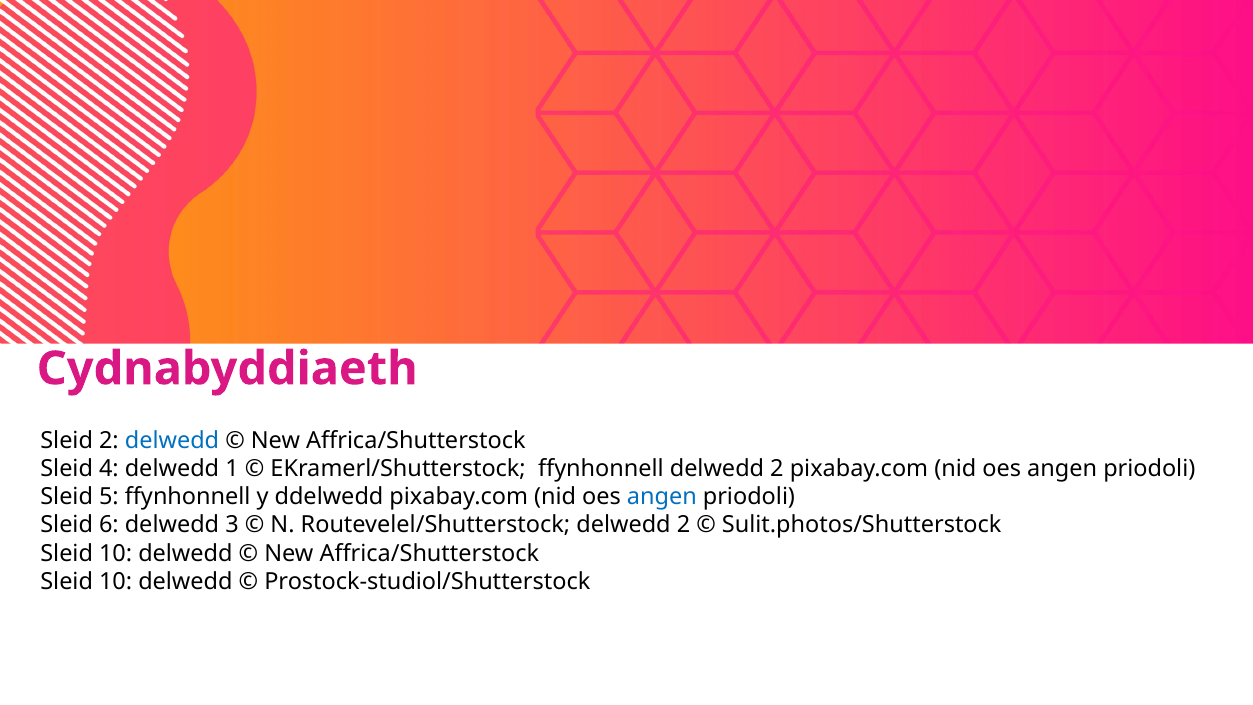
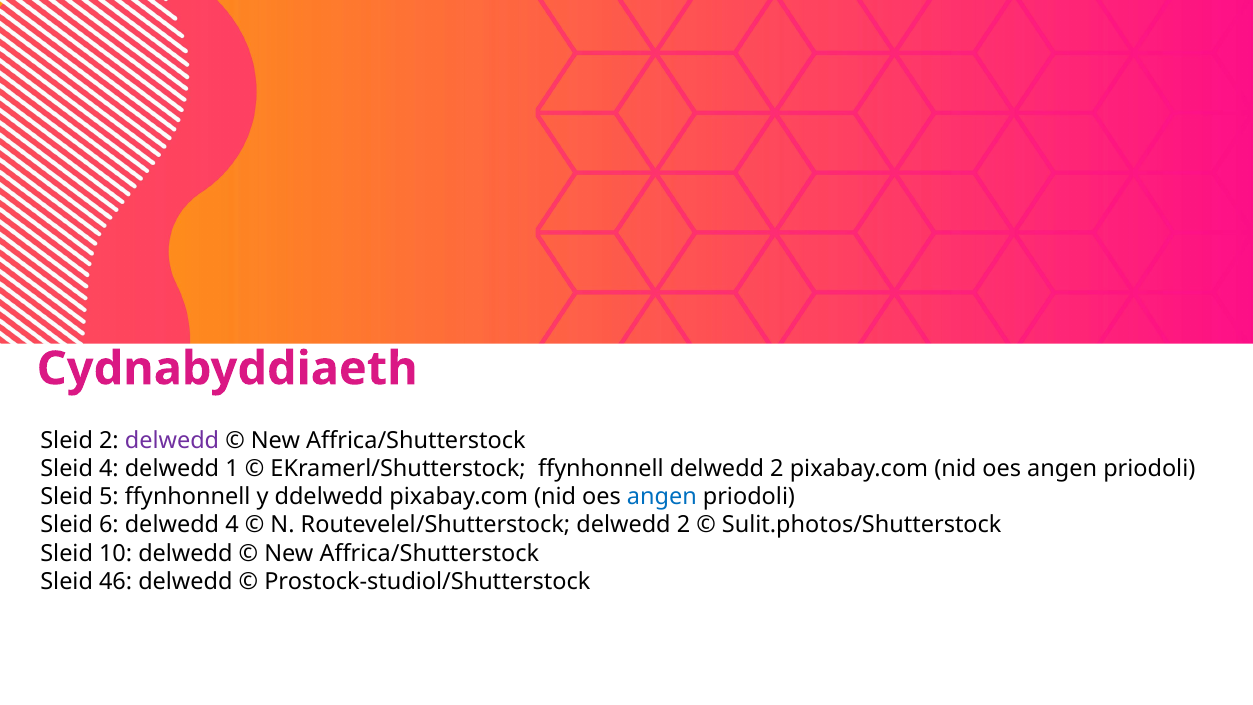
delwedd colour: blue -> purple (172, 440)
delwedd 3: 3 -> 4 (232, 525)
10: 10 -> 46 (116, 581)
